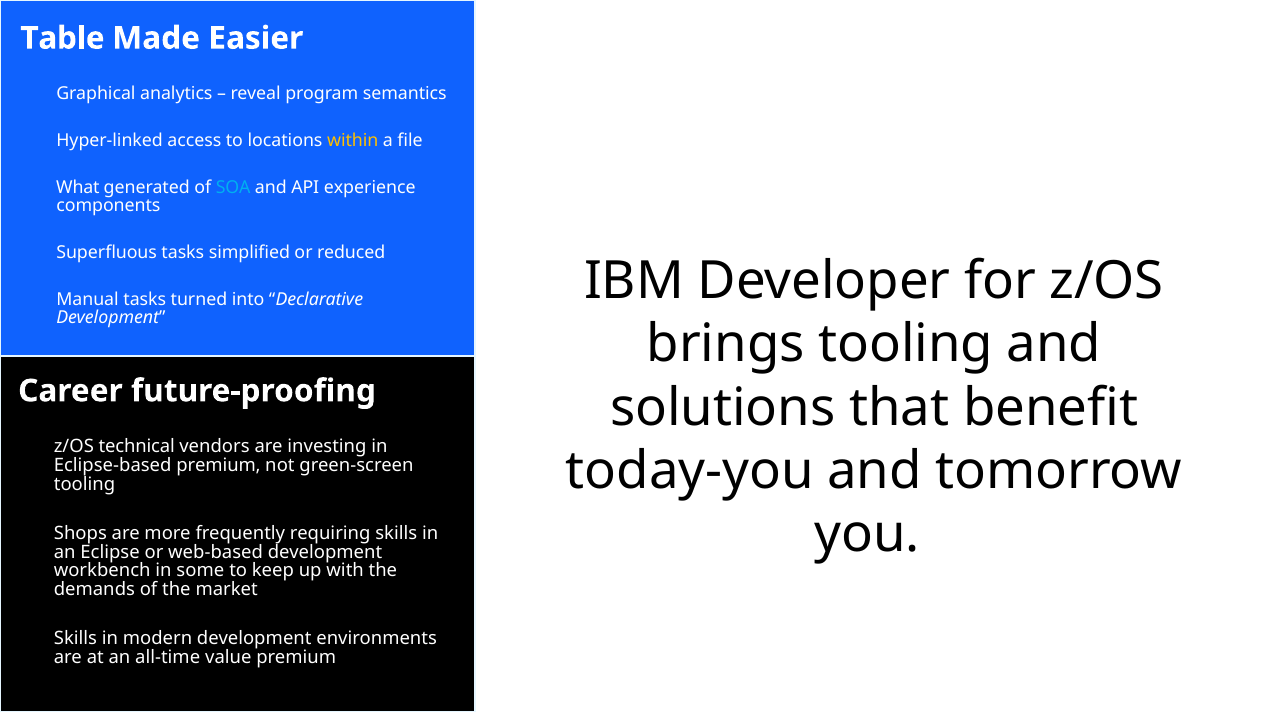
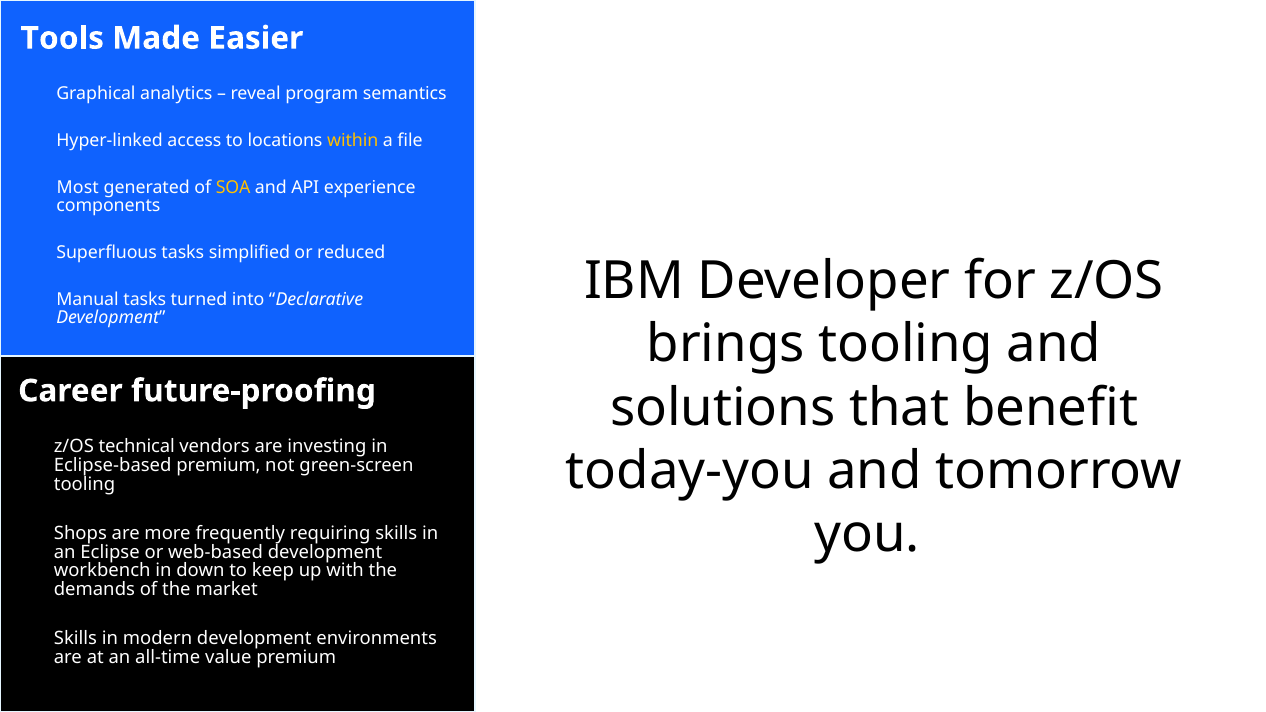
Table: Table -> Tools (62, 38)
What: What -> Most (78, 187)
SOA colour: light blue -> yellow (233, 187)
some: some -> down (200, 571)
